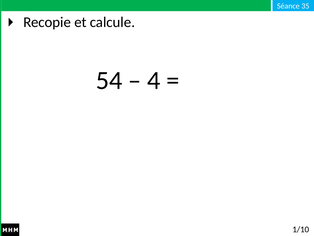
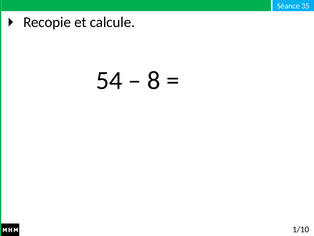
4: 4 -> 8 (154, 80)
